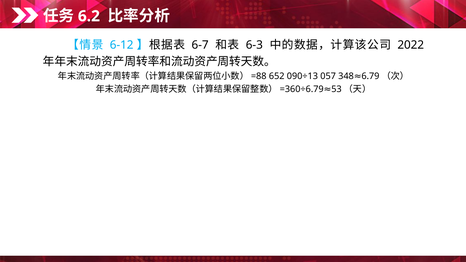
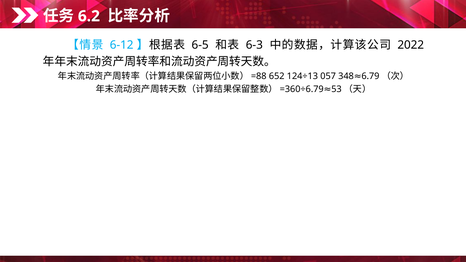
6-7: 6-7 -> 6-5 (200, 45)
090÷13: 090÷13 -> 124÷13 (302, 76)
